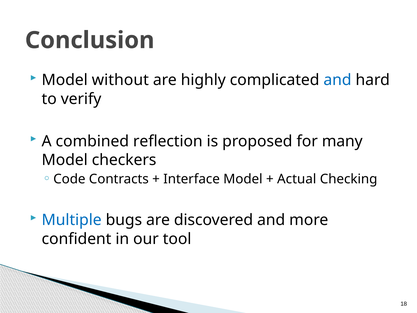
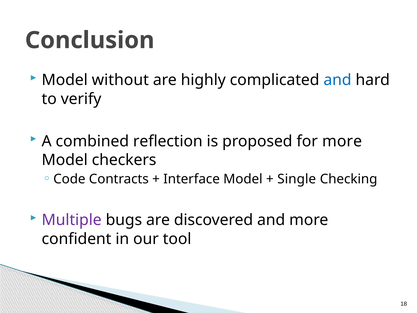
for many: many -> more (342, 141)
Actual: Actual -> Single (297, 179)
Multiple colour: blue -> purple (72, 220)
